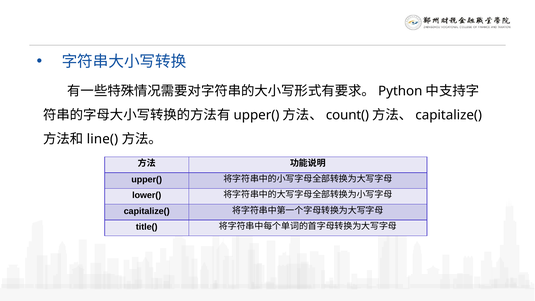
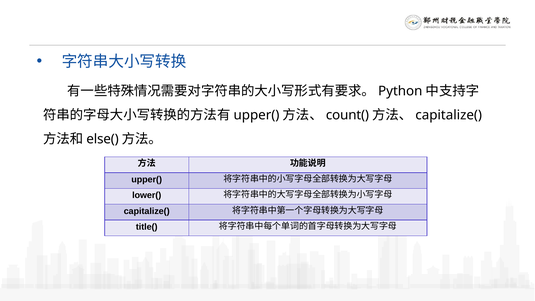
line(: line( -> else( (103, 139)
